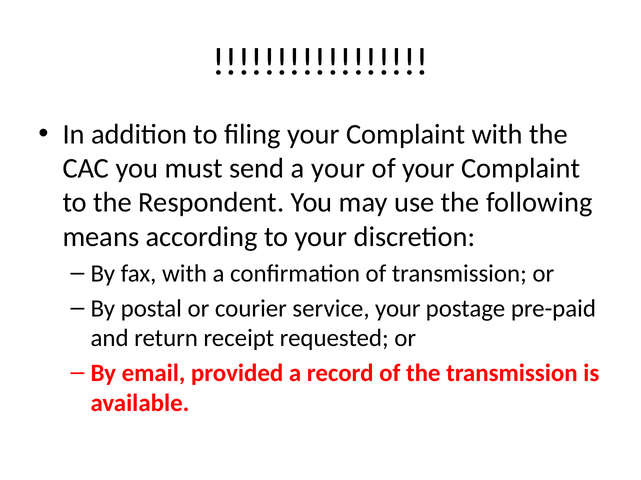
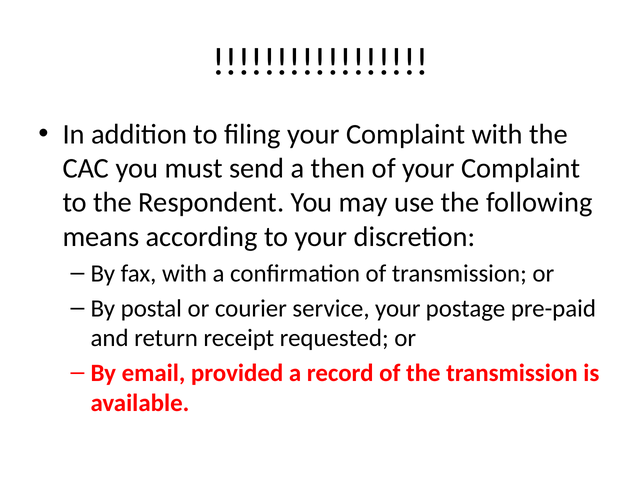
a your: your -> then (338, 169)
